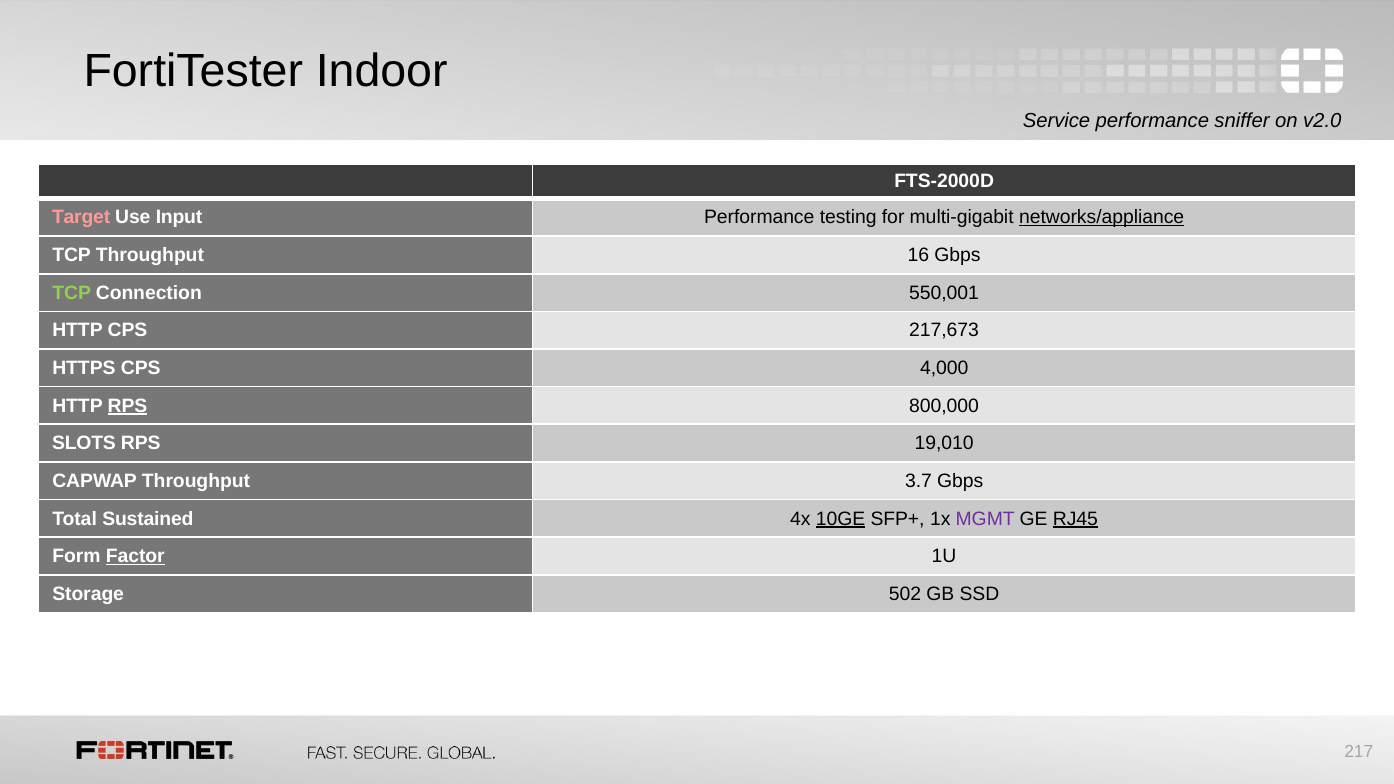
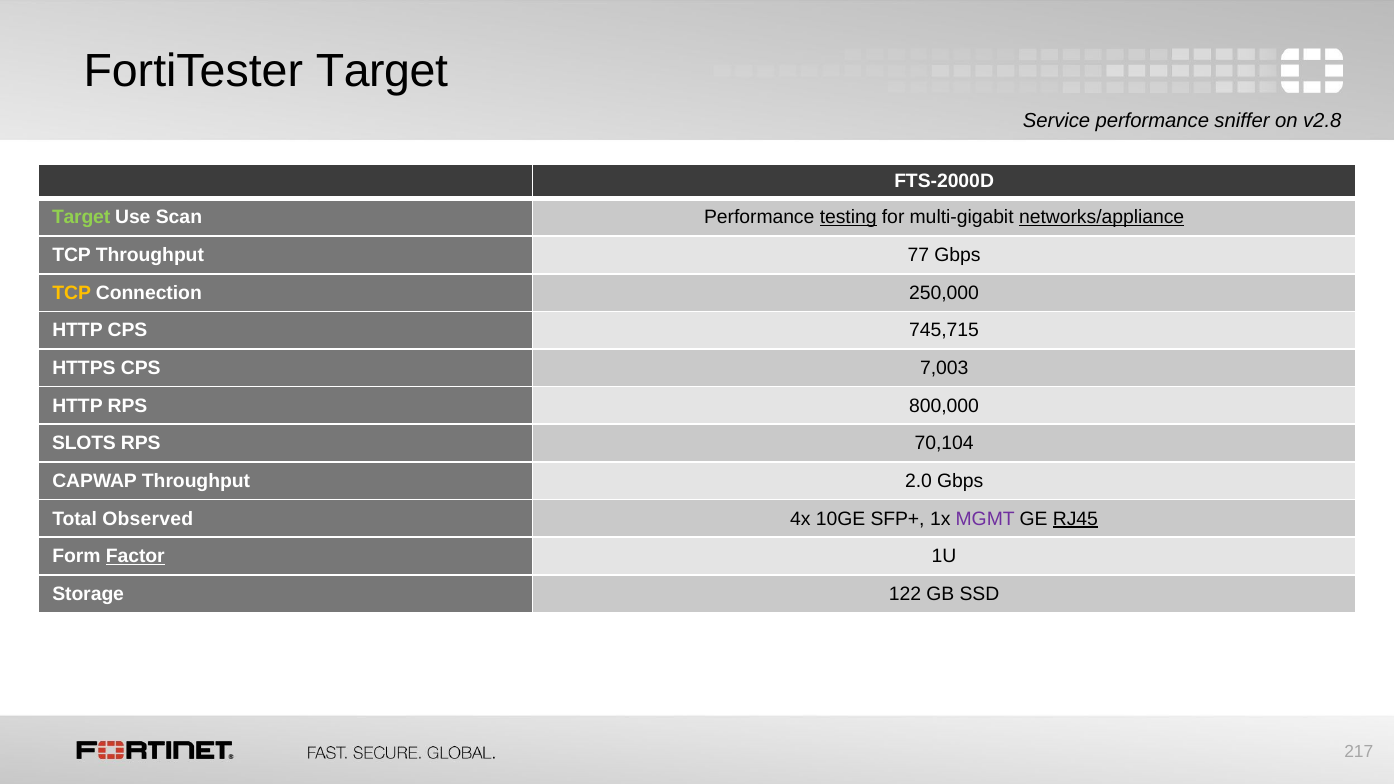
FortiTester Indoor: Indoor -> Target (382, 71)
v2.0: v2.0 -> v2.8 (1322, 120)
Target colour: pink -> light green (81, 218)
Input: Input -> Scan (179, 218)
testing underline: none -> present (848, 218)
16: 16 -> 77 (918, 255)
TCP colour: light green -> yellow (72, 293)
550,001: 550,001 -> 250,000 (944, 293)
217,673: 217,673 -> 745,715 (944, 330)
4,000: 4,000 -> 7,003 (944, 368)
RPS underline: present -> none (127, 406)
19,010: 19,010 -> 70,104 (944, 443)
3.7: 3.7 -> 2.0 (918, 481)
Sustained: Sustained -> Observed (148, 519)
10GE underline: present -> none (841, 519)
502: 502 -> 122 (905, 594)
